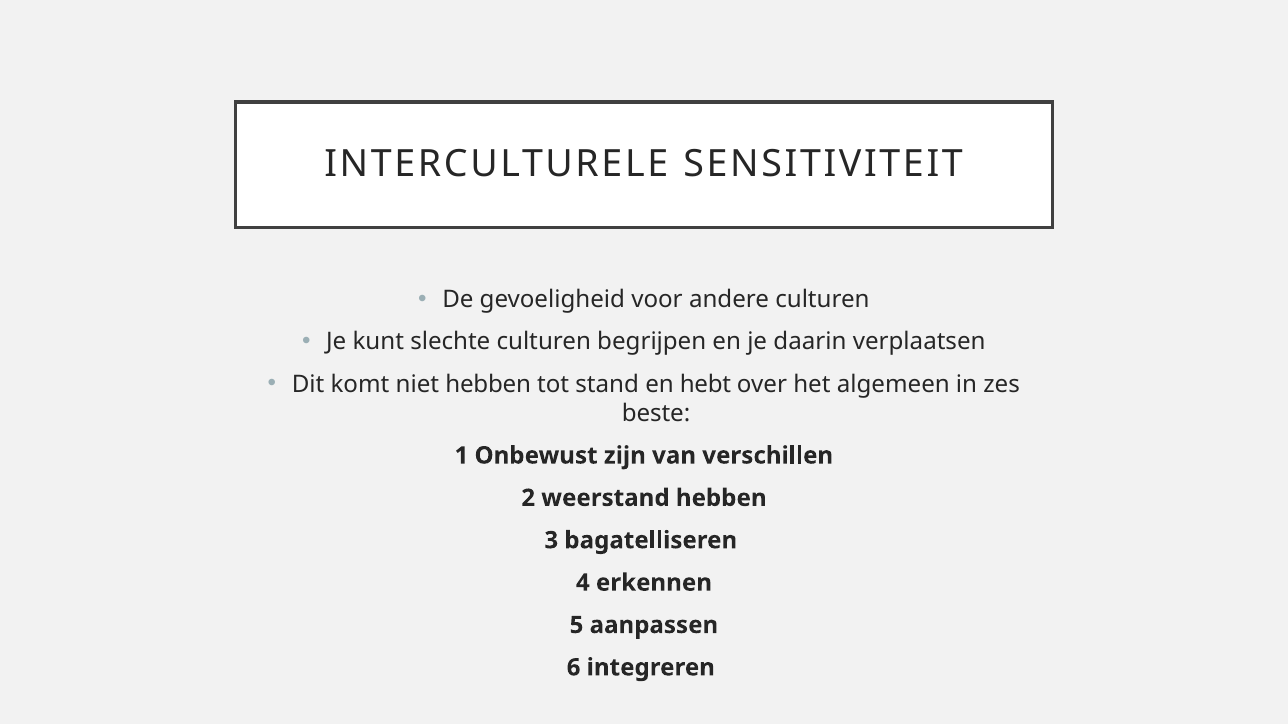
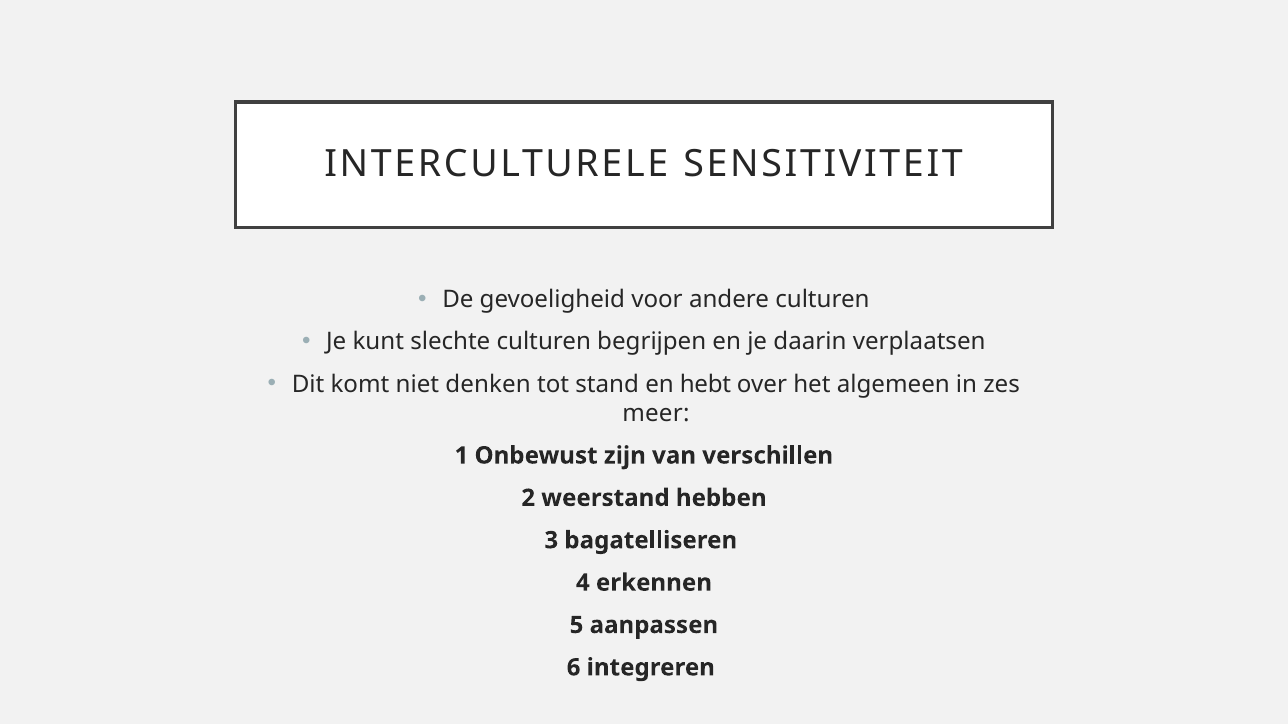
niet hebben: hebben -> denken (488, 385)
beste: beste -> meer (656, 413)
